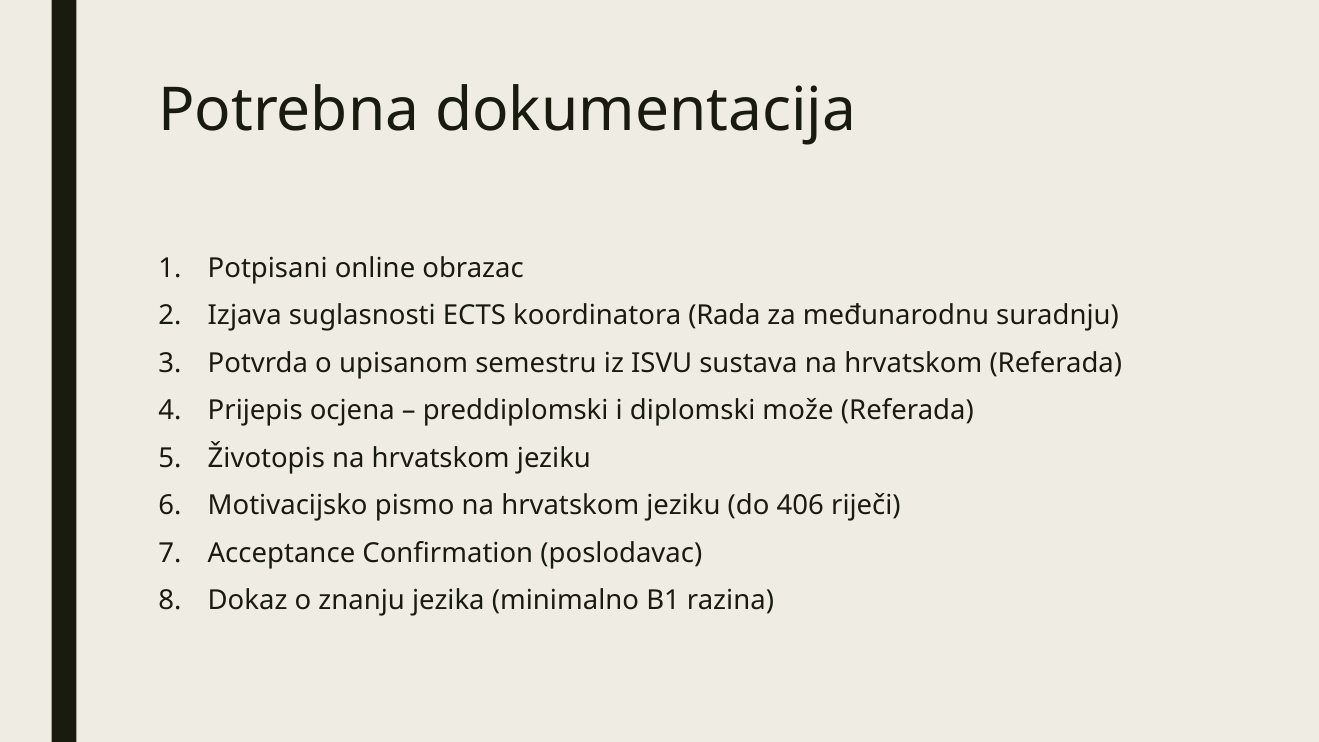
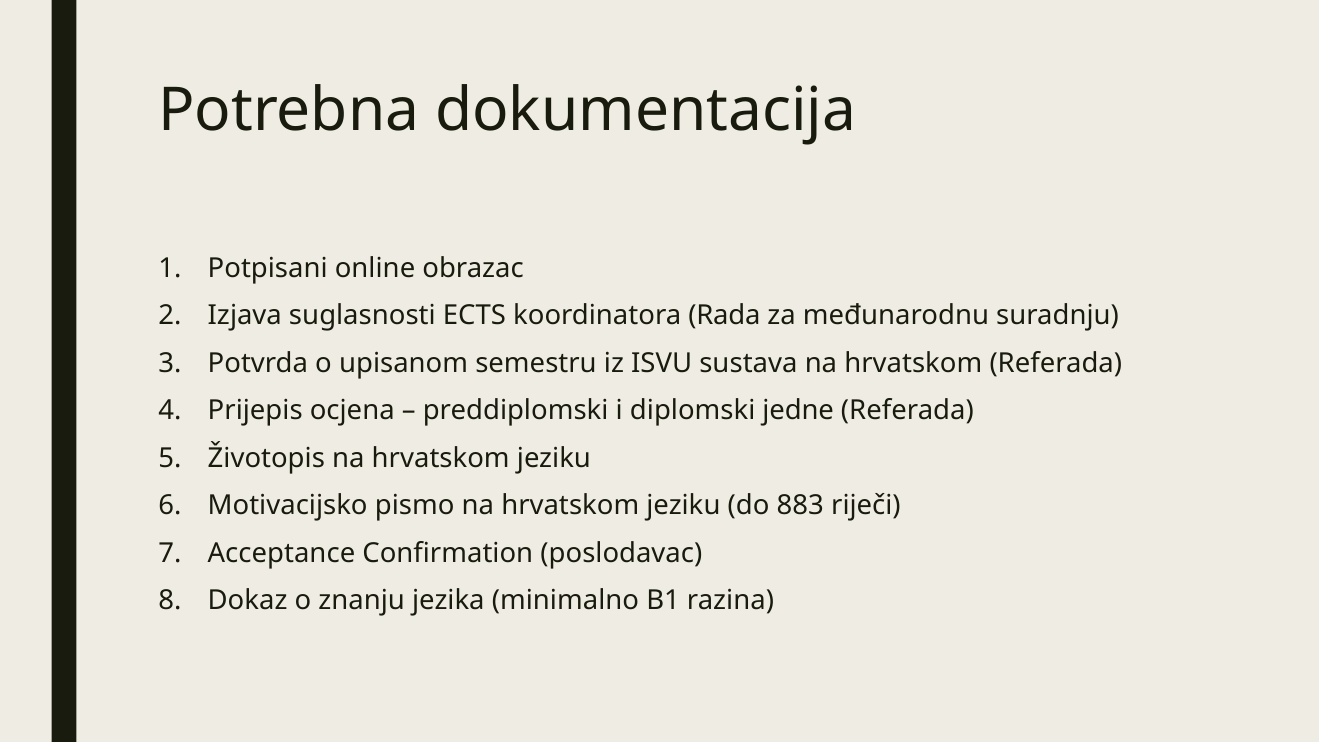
može: može -> jedne (798, 411)
406: 406 -> 883 (800, 506)
